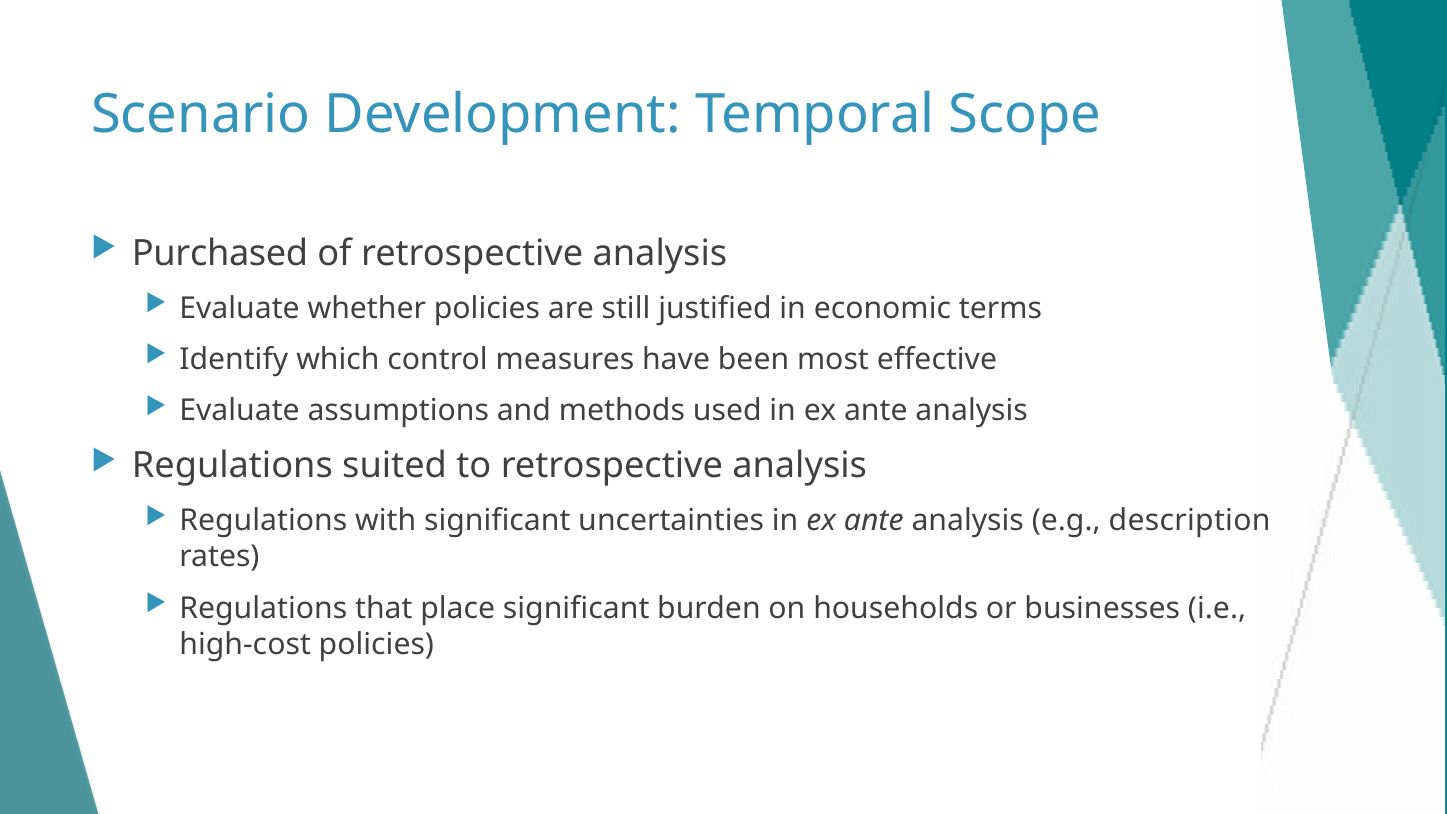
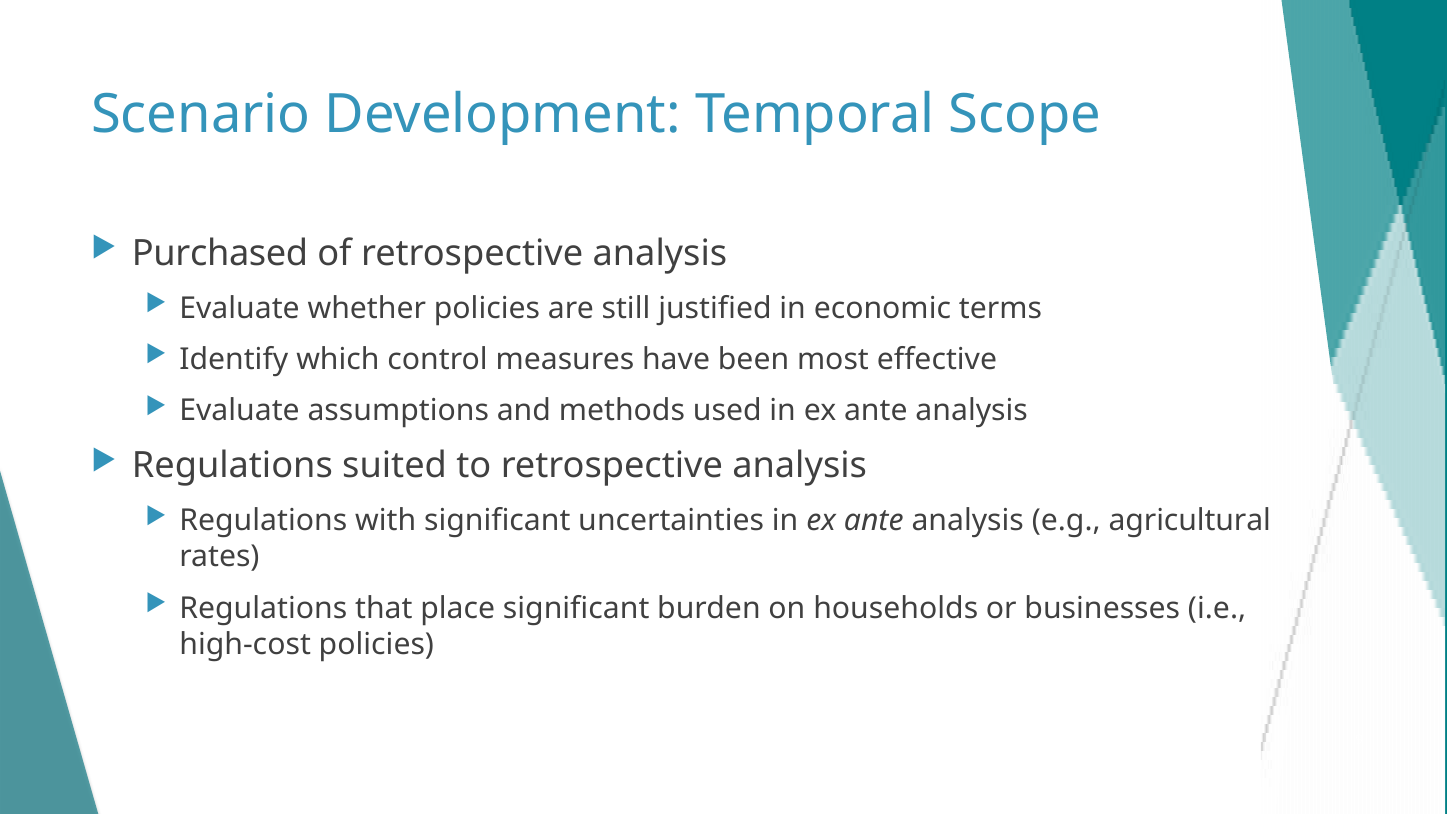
description: description -> agricultural (1190, 520)
